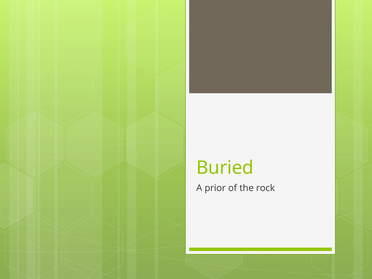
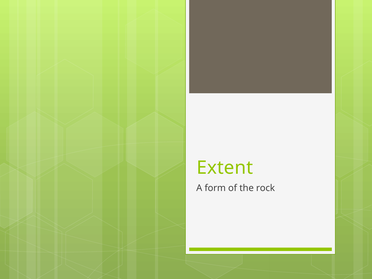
Buried: Buried -> Extent (225, 168)
prior: prior -> form (215, 188)
